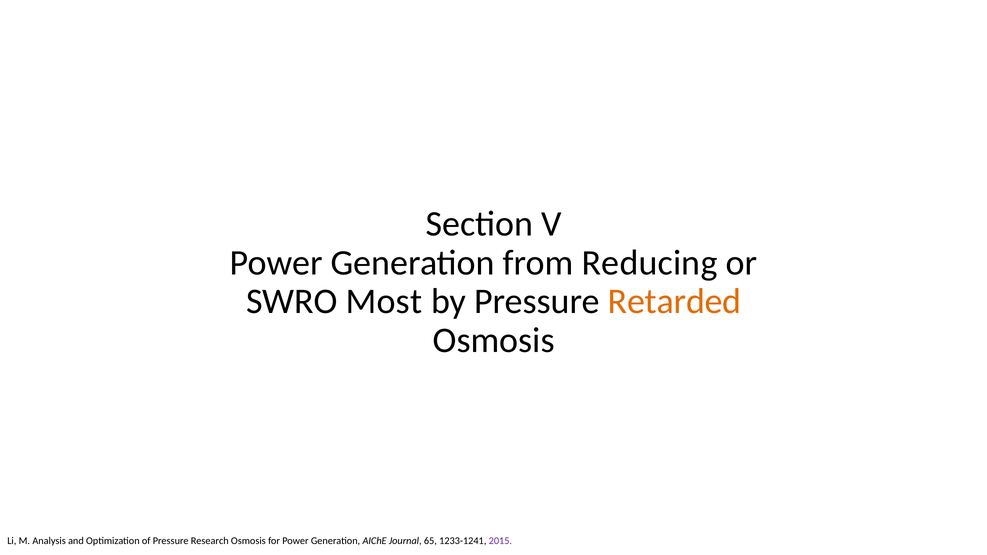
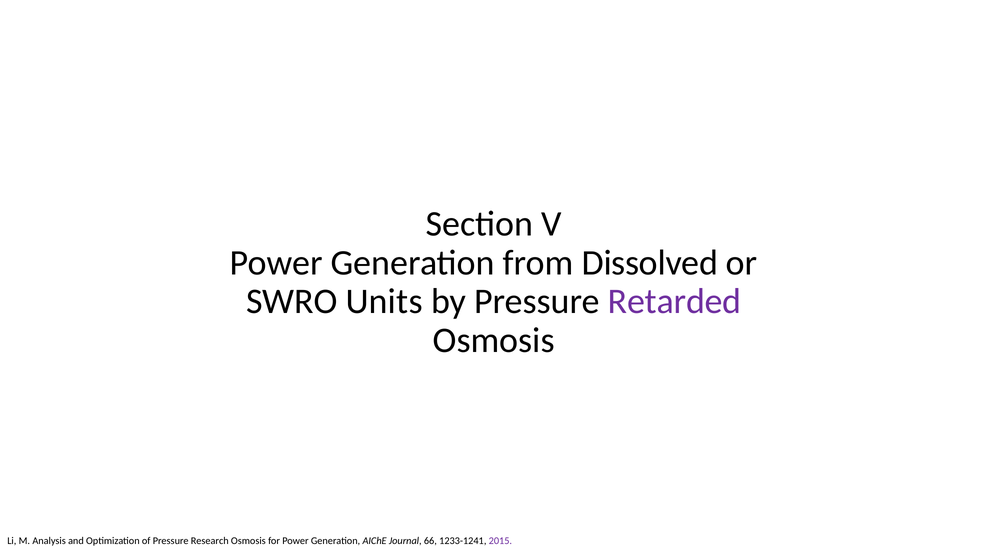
Reducing: Reducing -> Dissolved (650, 263)
Most: Most -> Units (384, 302)
Retarded colour: orange -> purple (675, 302)
65: 65 -> 66 (430, 541)
